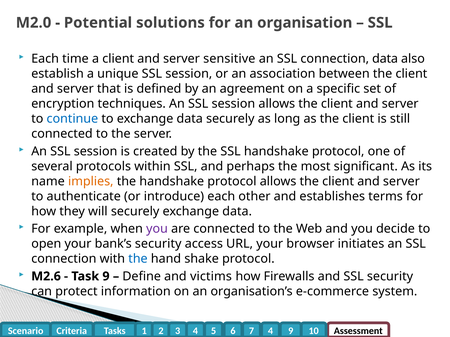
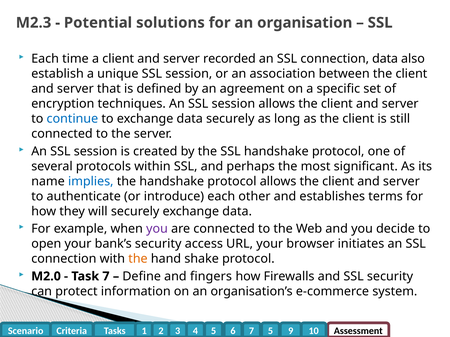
M2.0: M2.0 -> M2.3 (34, 23)
sensitive: sensitive -> recorded (229, 59)
implies colour: orange -> blue (91, 182)
the colour: blue -> orange (138, 259)
M2.6: M2.6 -> M2.0 (46, 277)
Task 9: 9 -> 7 (106, 277)
victims: victims -> fingers (211, 277)
4: 4 -> 5 (270, 331)
